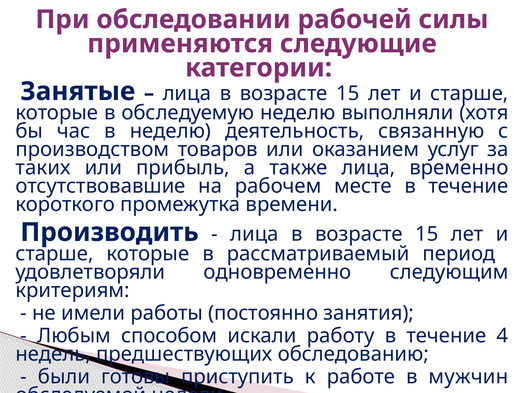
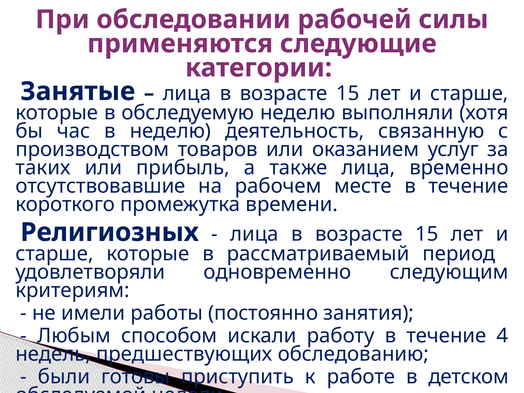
Производить: Производить -> Религиозных (110, 232)
мужчин: мужчин -> детском (469, 377)
